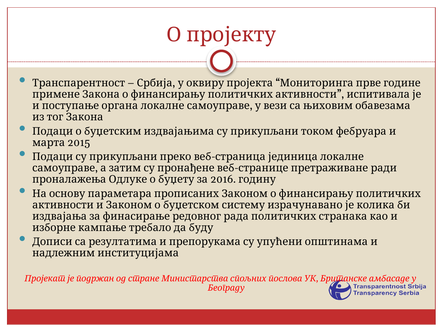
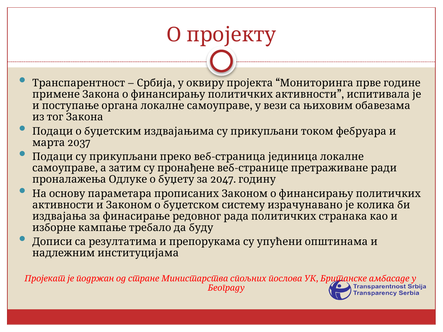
2015: 2015 -> 2037 (79, 143)
2016: 2016 -> 2047 (223, 180)
